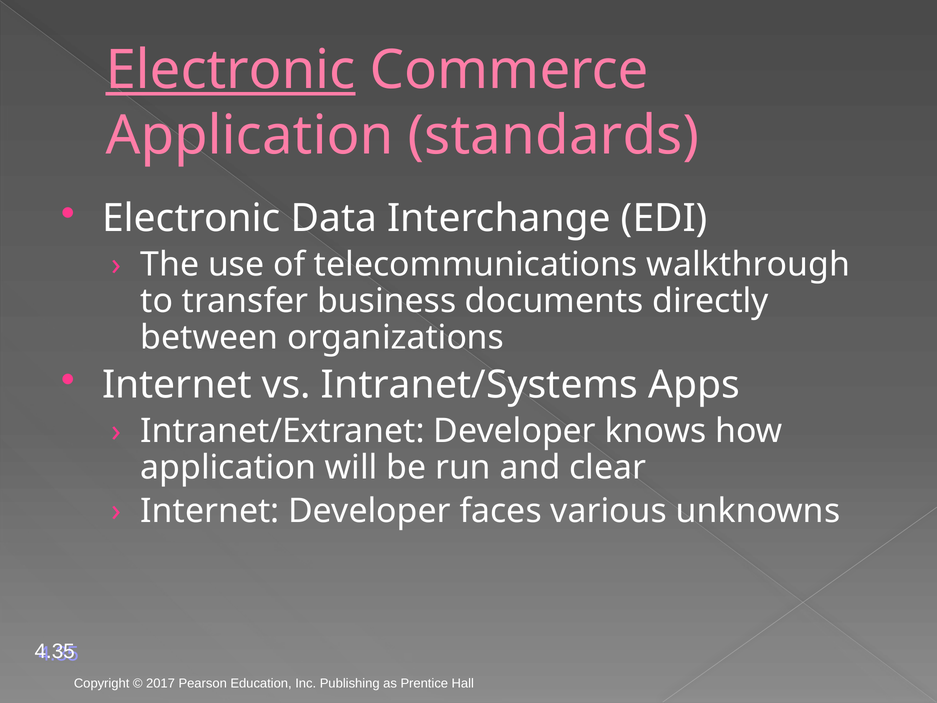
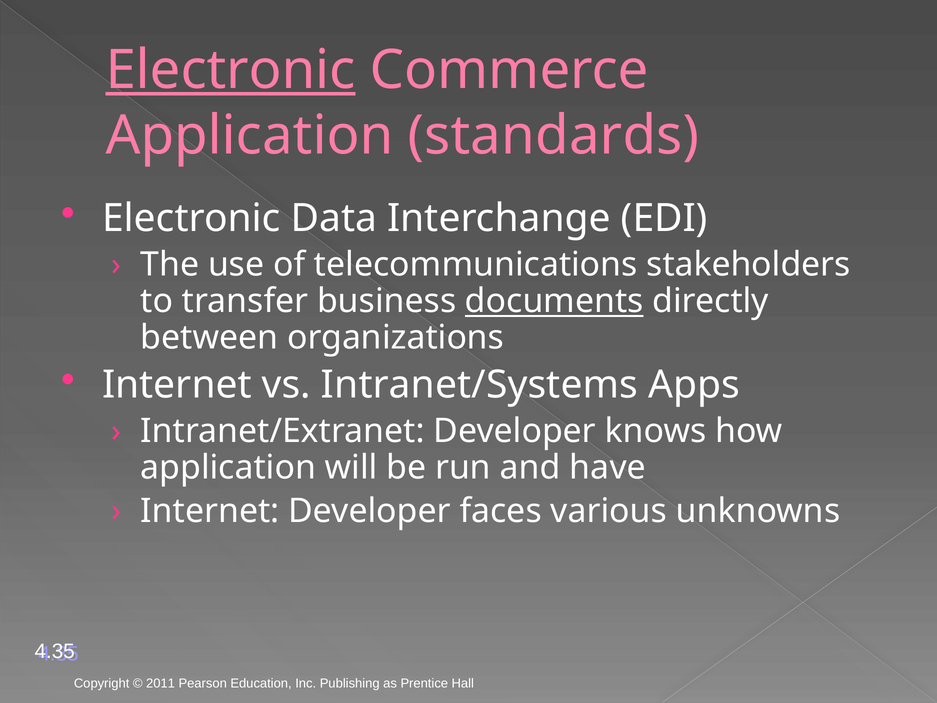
walkthrough: walkthrough -> stakeholders (748, 265)
documents underline: none -> present (554, 301)
clear: clear -> have (608, 467)
2017: 2017 -> 2011 (161, 683)
